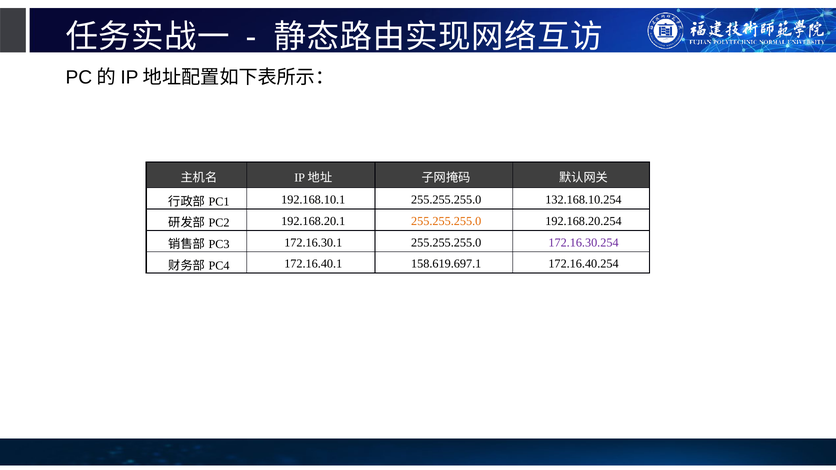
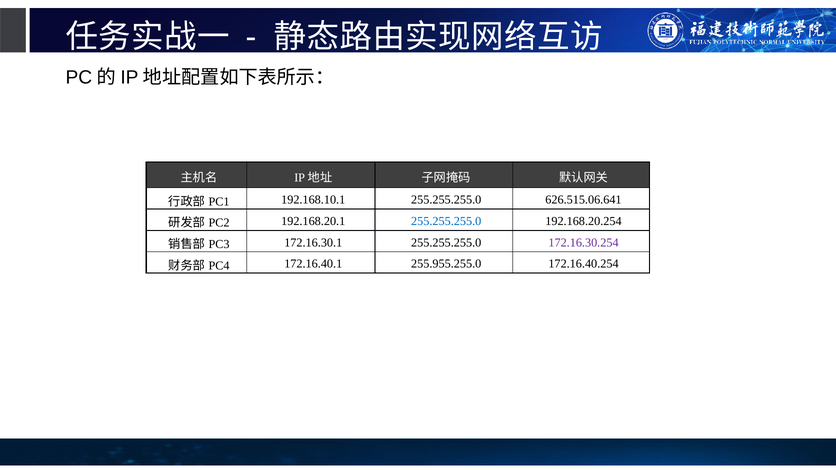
132.168.10.254: 132.168.10.254 -> 626.515.06.641 (583, 200)
255.255.255.0 colour: orange -> blue (446, 221)
158.619.697.1: 158.619.697.1 -> 255.955.255.0 (446, 264)
